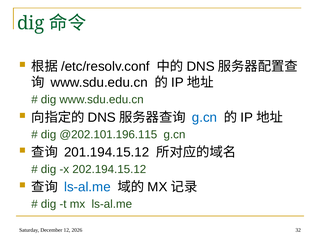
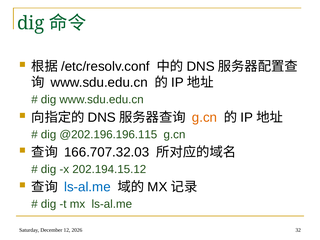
g.cn colour: blue -> orange (204, 117)
@202.101.196.115: @202.101.196.115 -> @202.196.196.115 (108, 134)
201.194.15.12: 201.194.15.12 -> 166.707.32.03 (107, 152)
